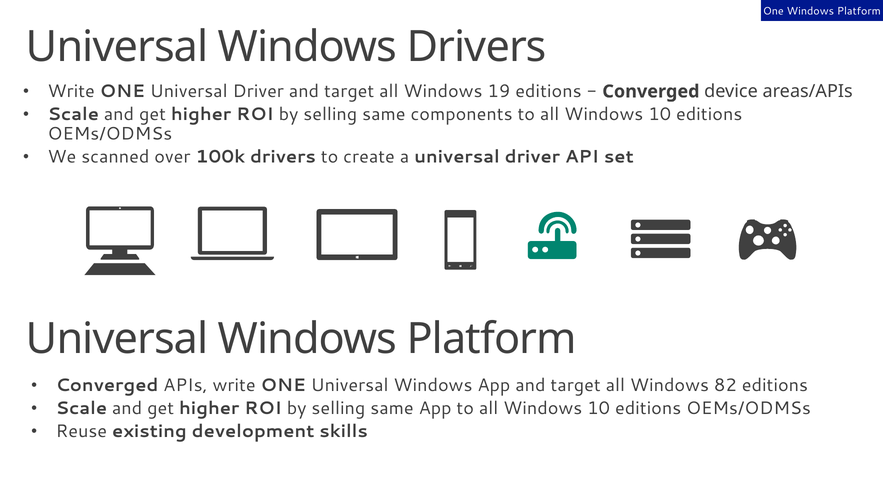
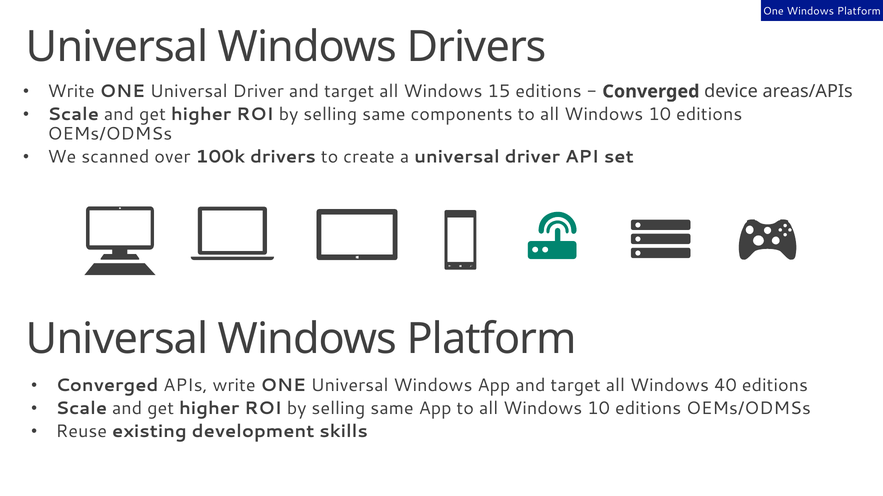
19: 19 -> 15 (499, 92)
82: 82 -> 40 (725, 386)
